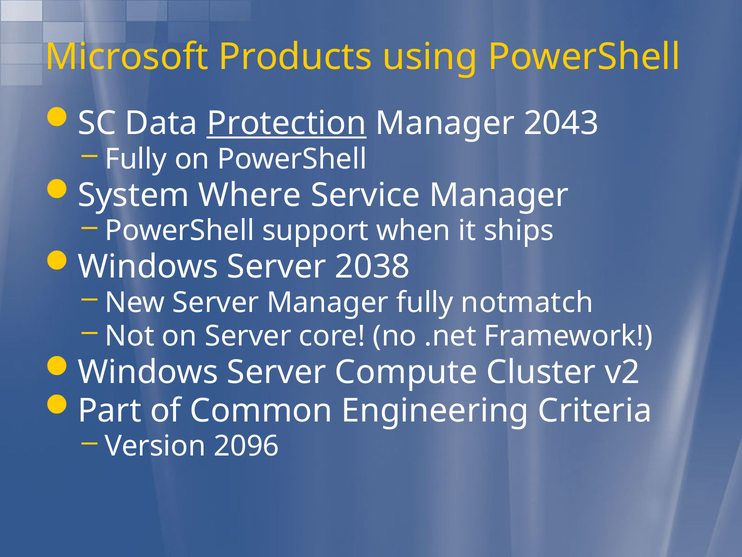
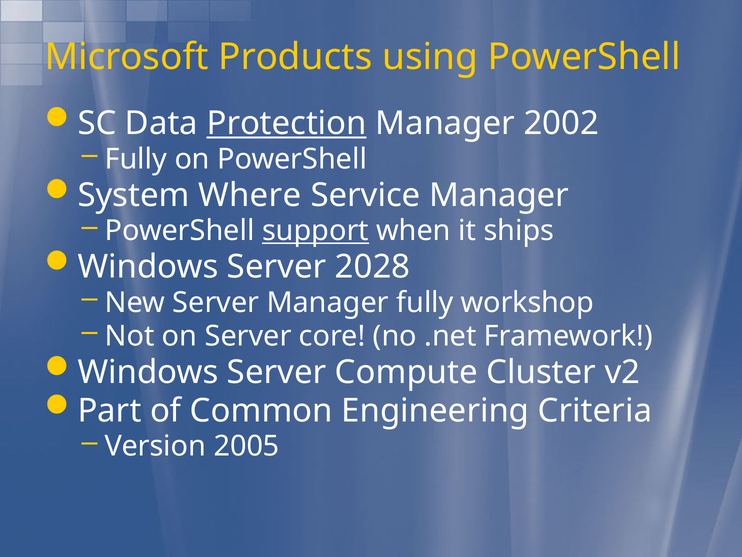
2043: 2043 -> 2002 (561, 123)
support underline: none -> present (315, 231)
2038: 2038 -> 2028 (373, 267)
notmatch: notmatch -> workshop (527, 302)
2096: 2096 -> 2005 (247, 446)
